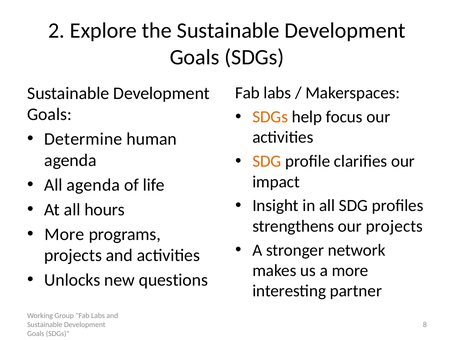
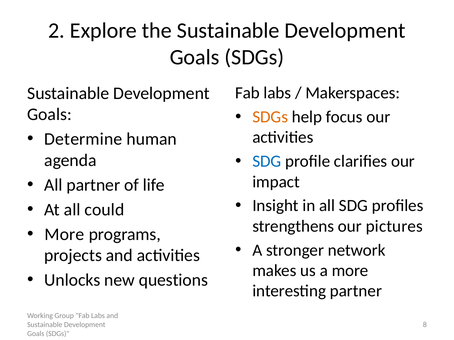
SDG colour: orange -> blue (267, 162)
All agenda: agenda -> partner (93, 185)
hours: hours -> could (104, 210)
our projects: projects -> pictures (394, 226)
